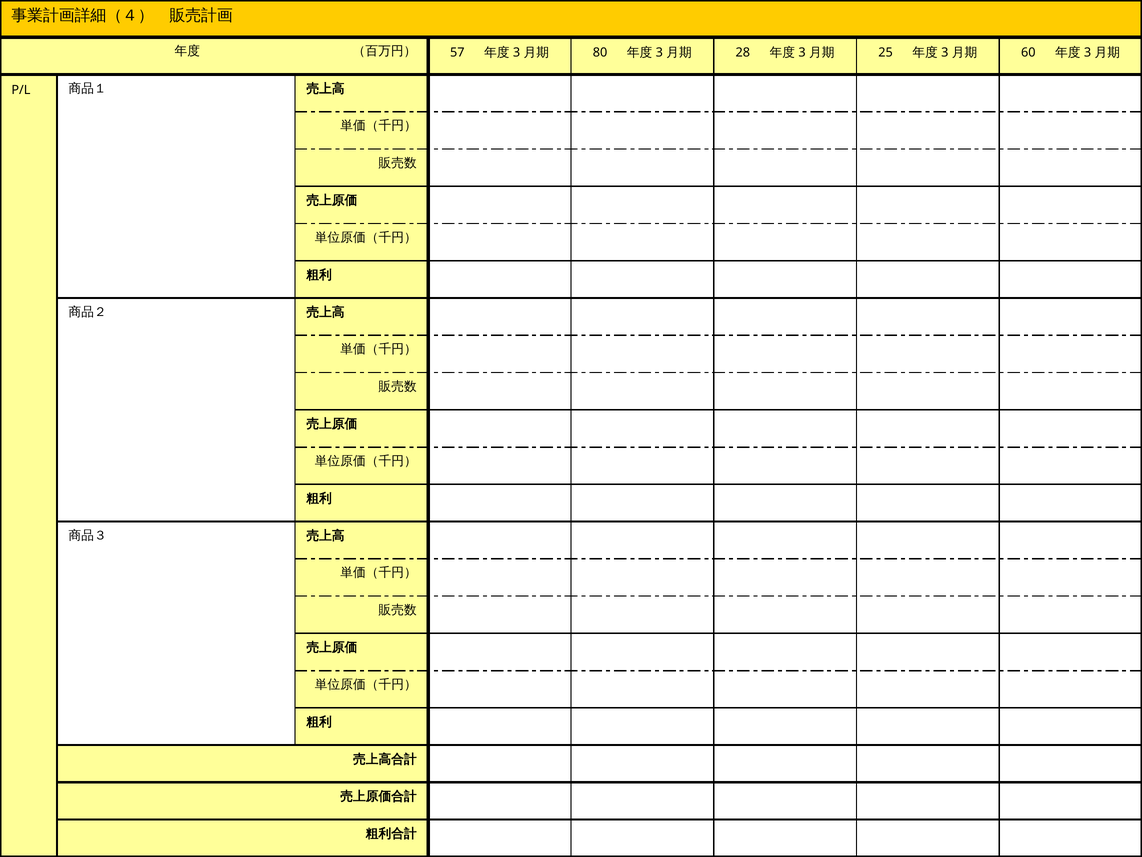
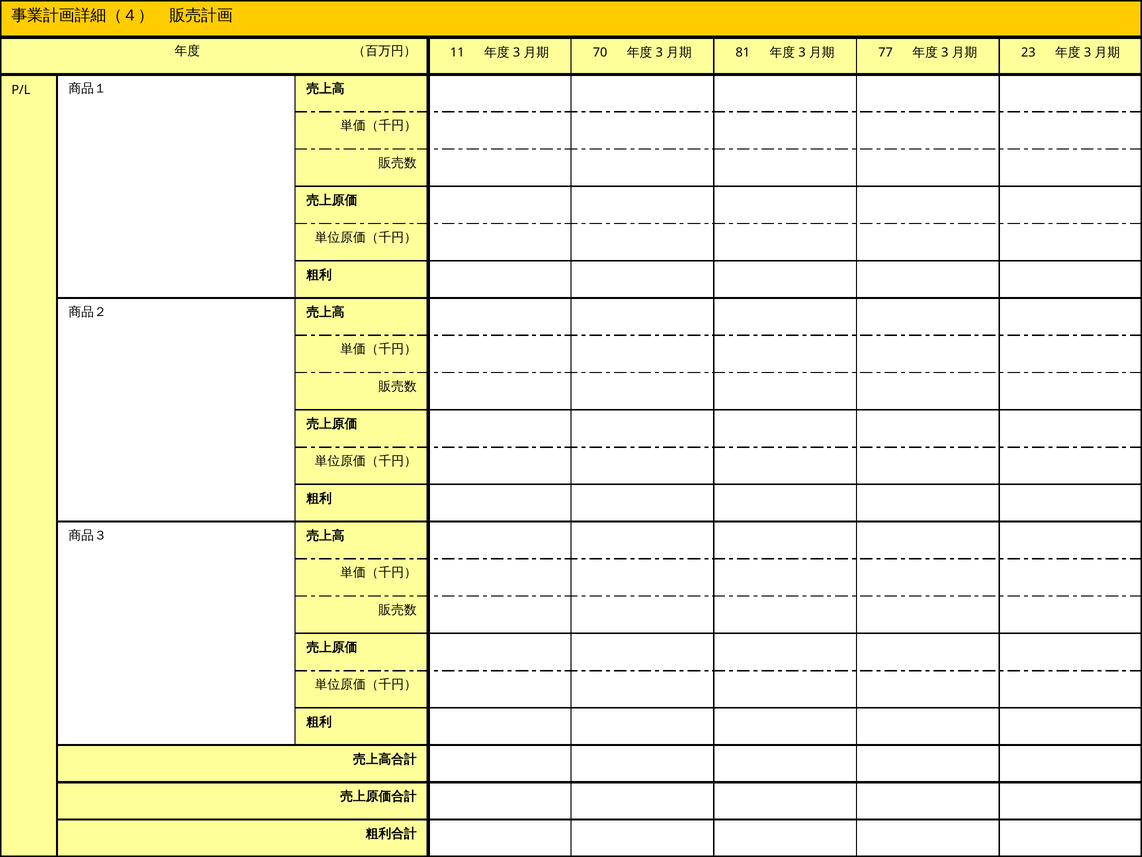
57: 57 -> 11 (457, 53)
80: 80 -> 70 (600, 53)
28: 28 -> 81 (743, 53)
25: 25 -> 77 (886, 53)
60: 60 -> 23 (1028, 53)
